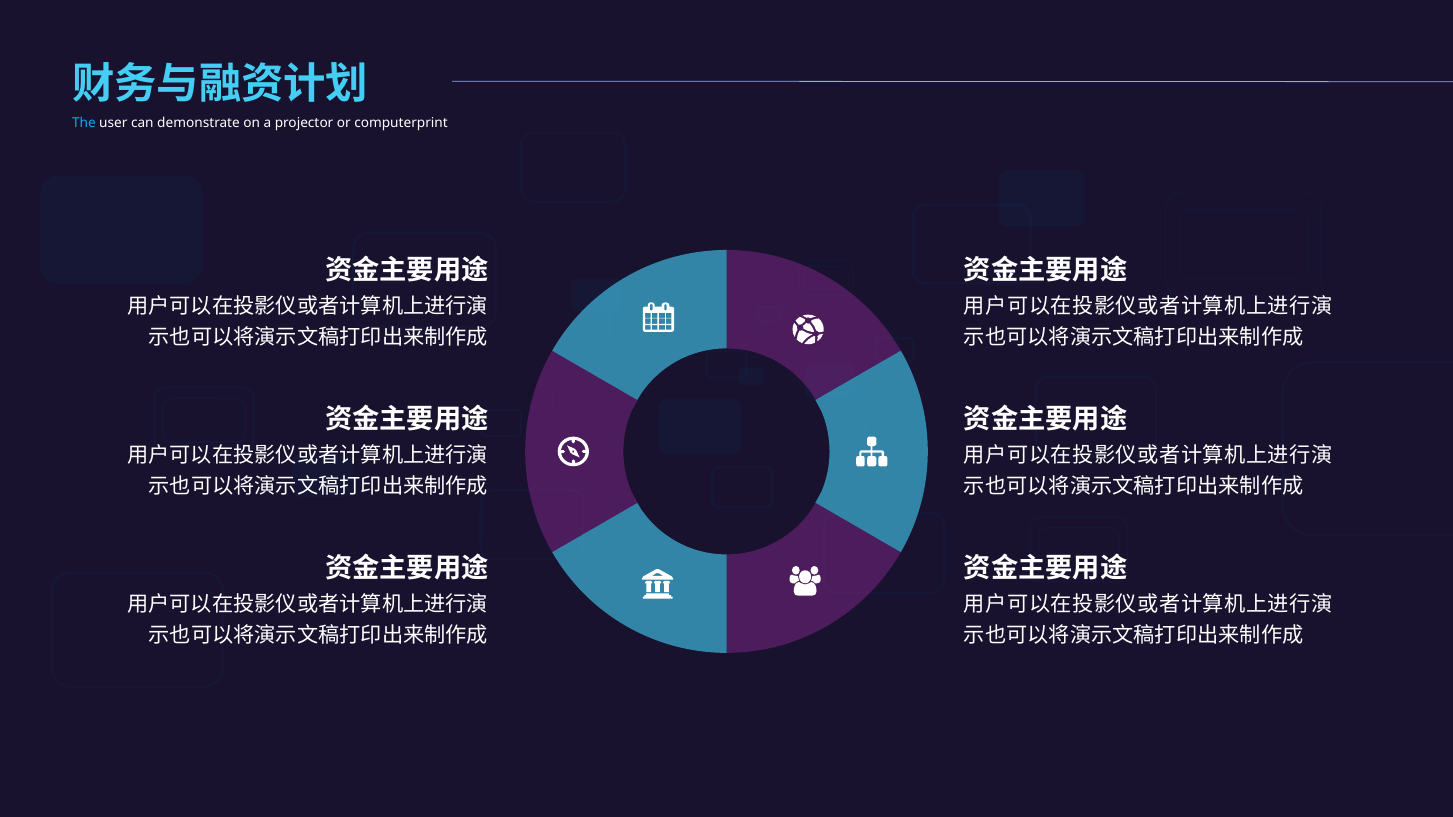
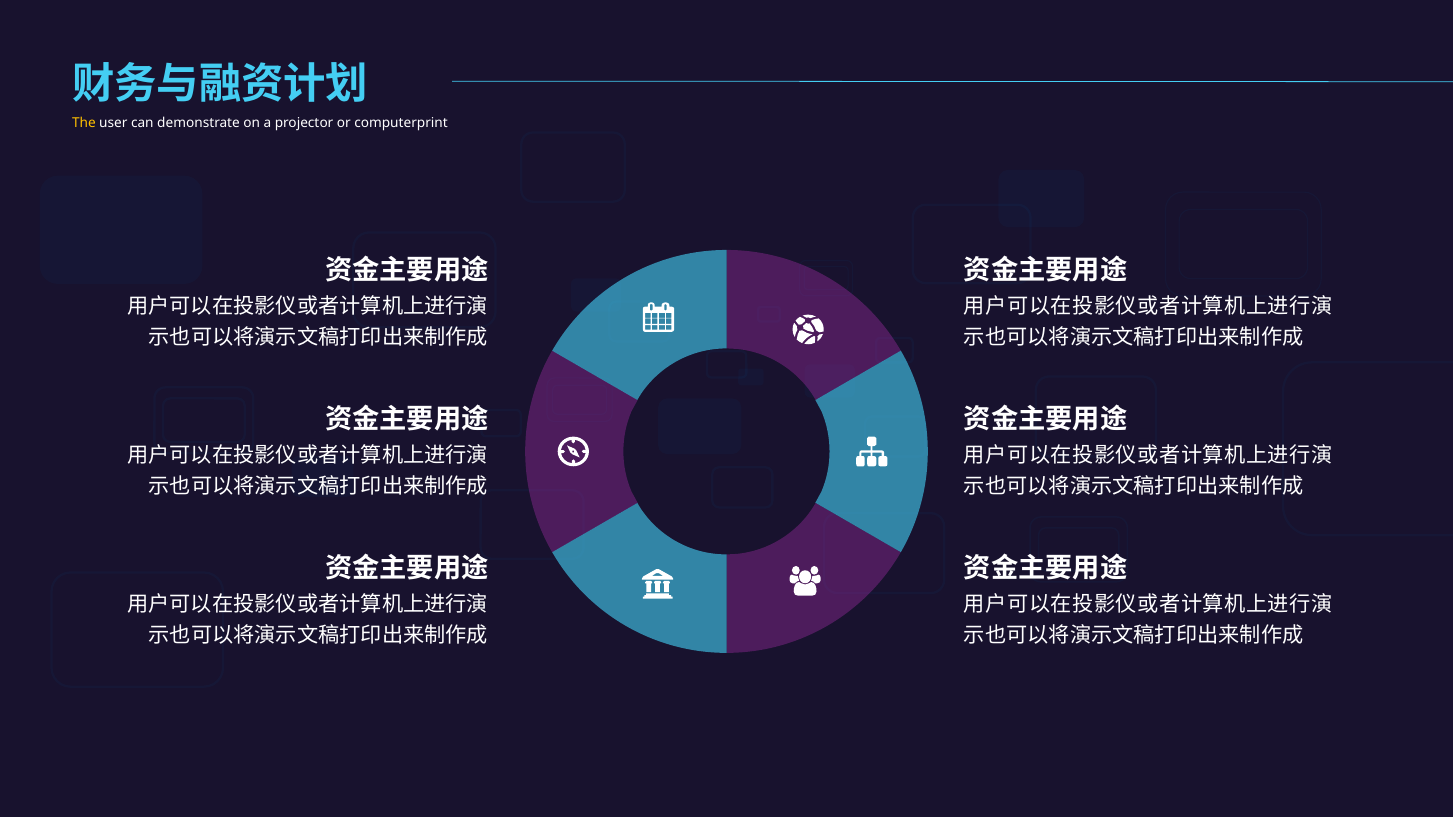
The colour: light blue -> yellow (84, 124)
